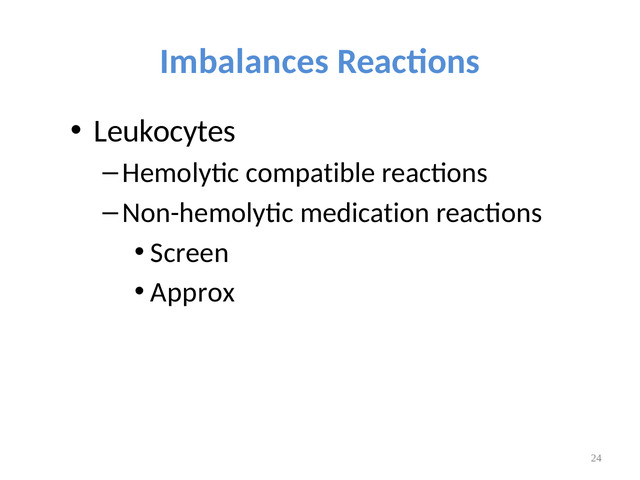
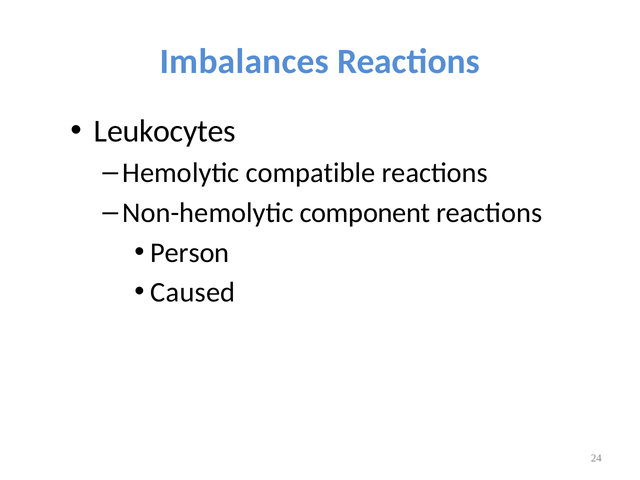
medication: medication -> component (365, 213)
Screen: Screen -> Person (190, 253)
Approx: Approx -> Caused (193, 293)
